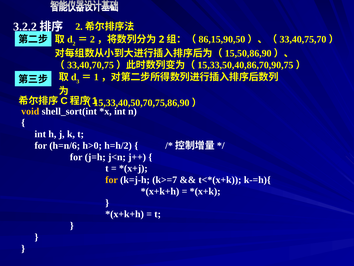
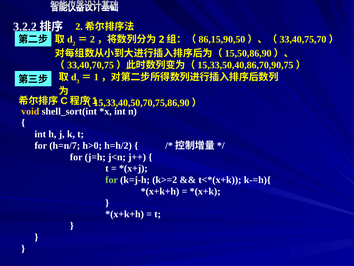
h=n/6: h=n/6 -> h=n/7 (65, 145)
for colour: yellow -> light green (112, 180)
k>=7: k>=7 -> k>=2 (165, 180)
